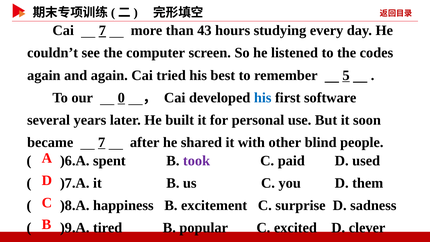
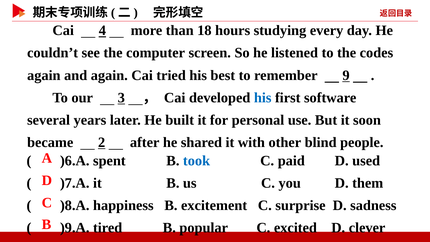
Cai 7: 7 -> 4 (102, 31)
43: 43 -> 18 (204, 31)
5: 5 -> 9 (346, 75)
0: 0 -> 3 (121, 98)
became 7: 7 -> 2 (102, 142)
took colour: purple -> blue (197, 161)
